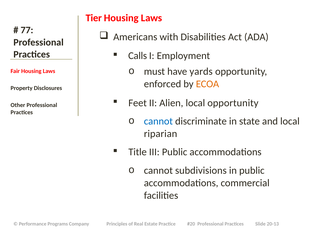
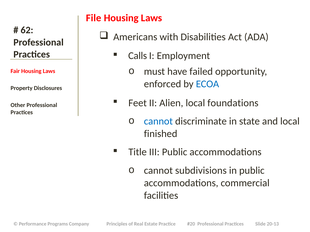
Tier: Tier -> File (94, 18)
77: 77 -> 62 (27, 30)
yards: yards -> failed (201, 72)
ECOA colour: orange -> blue (207, 84)
local opportunity: opportunity -> foundations (233, 103)
riparian: riparian -> finished (161, 134)
